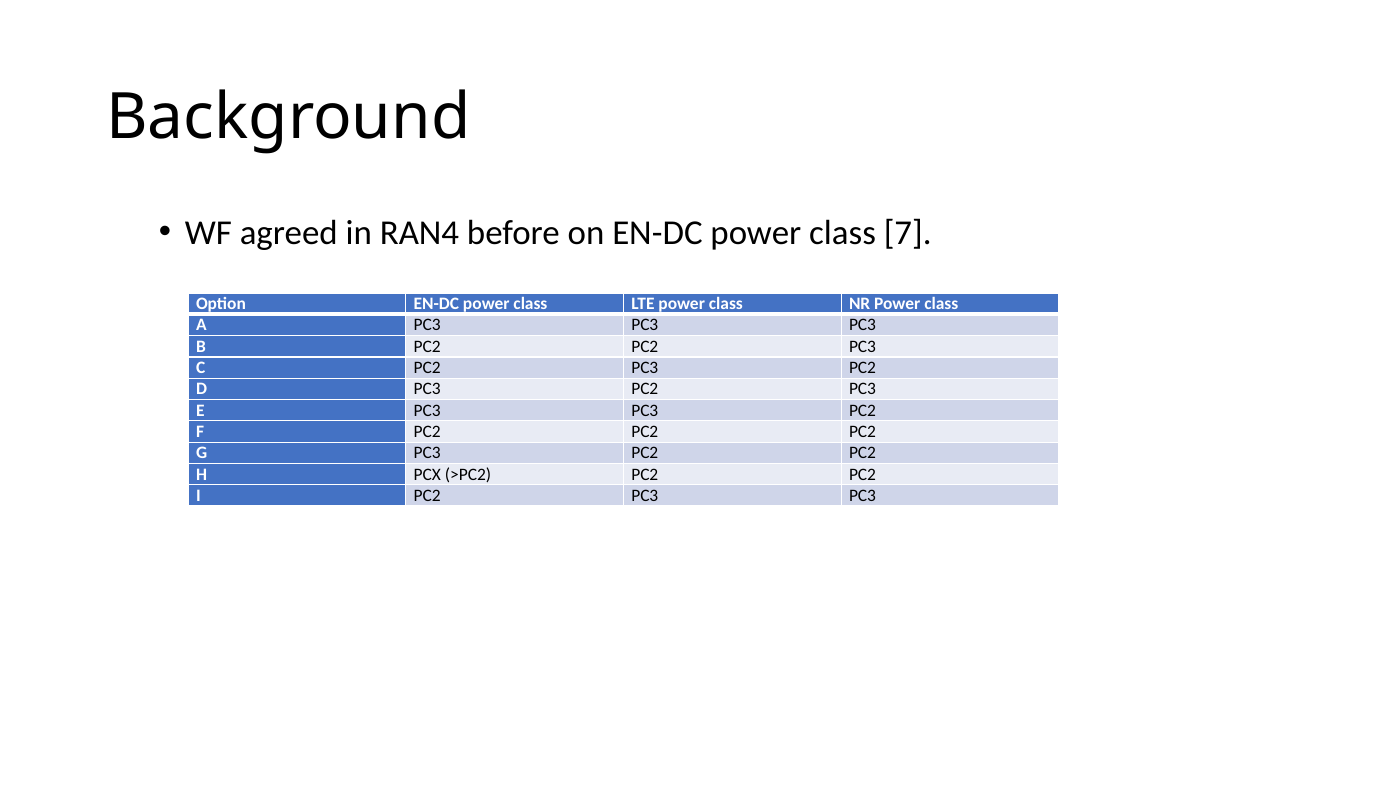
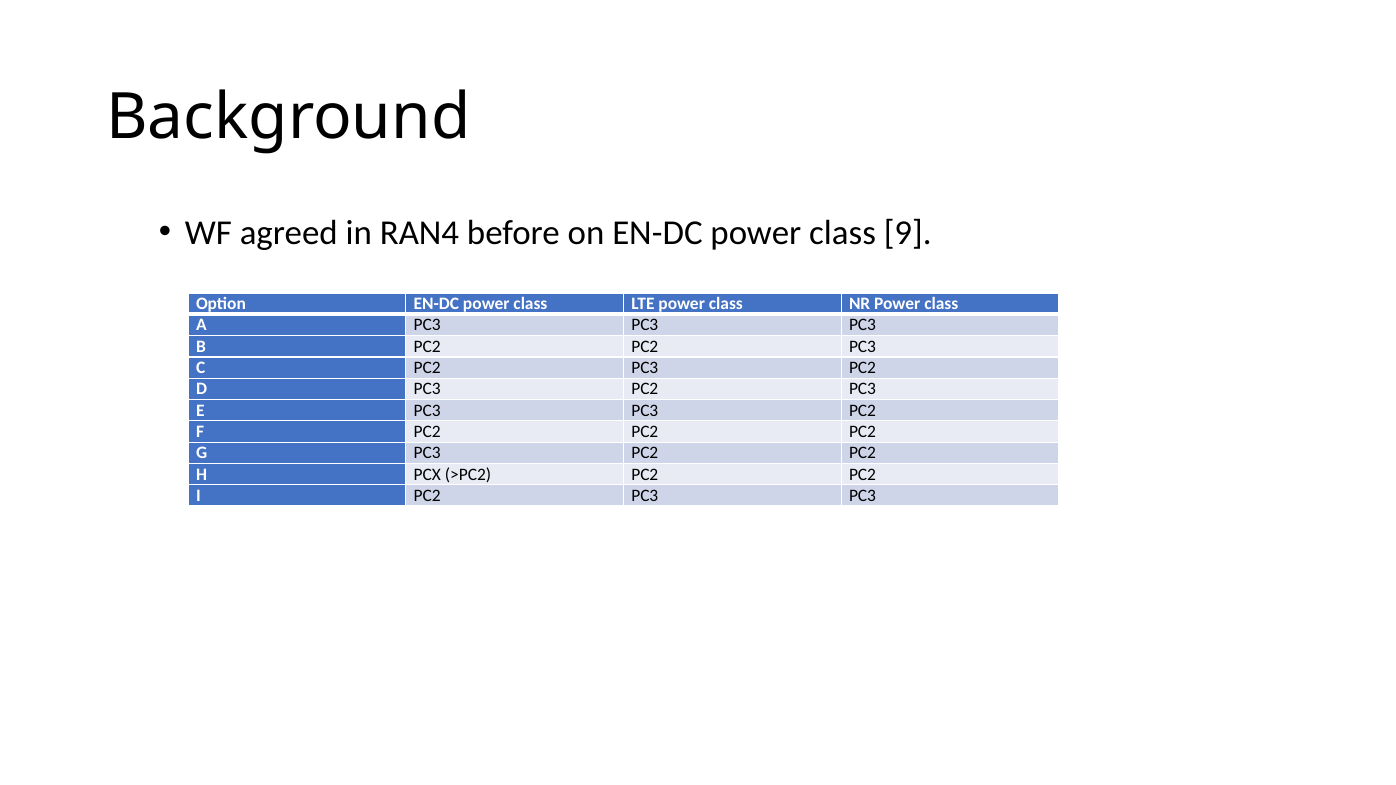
7: 7 -> 9 (908, 233)
